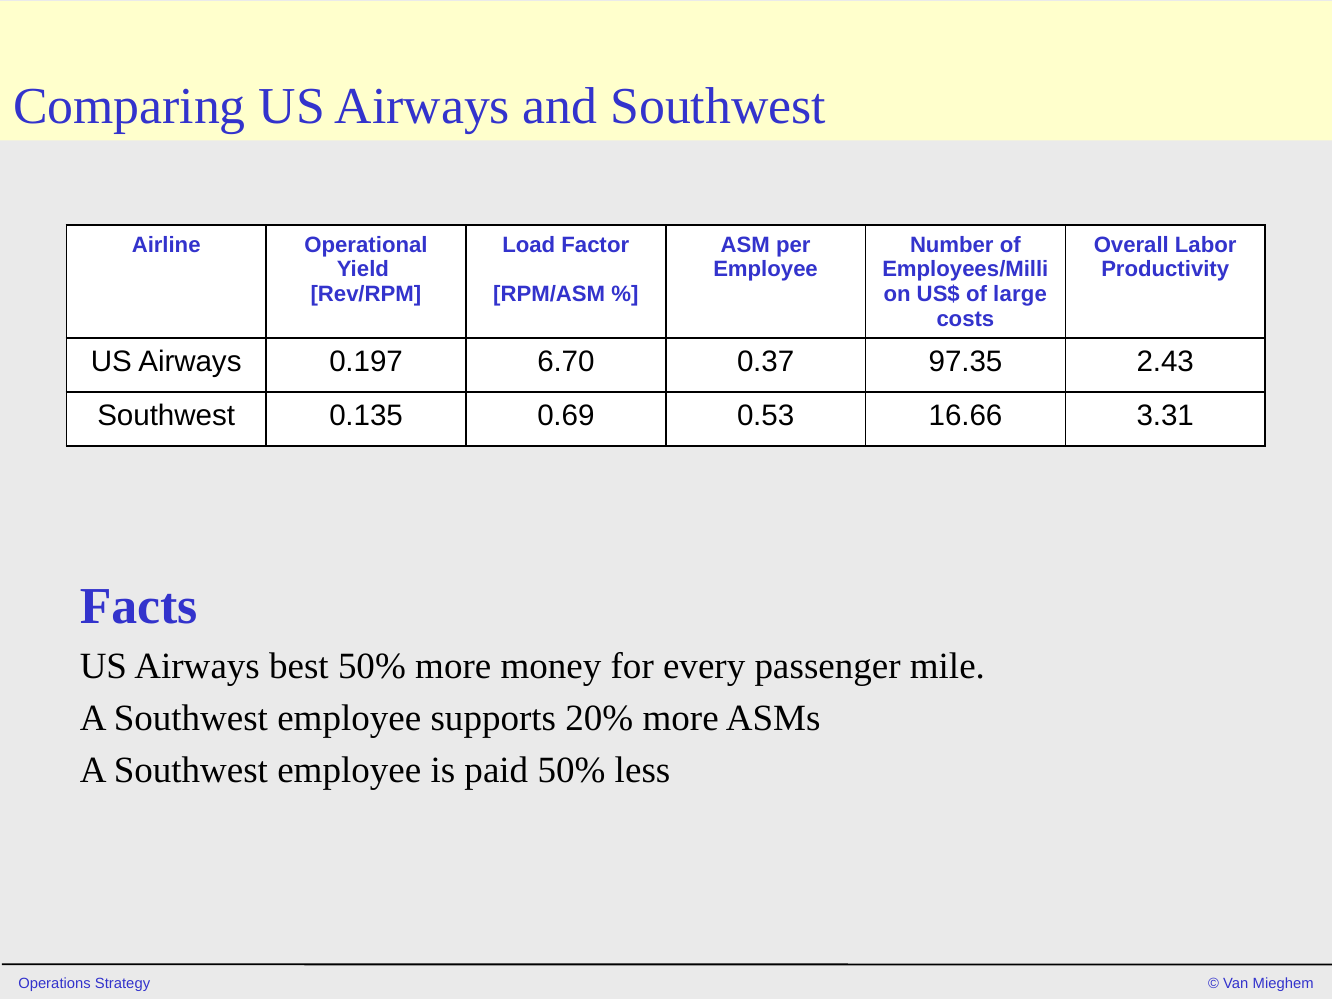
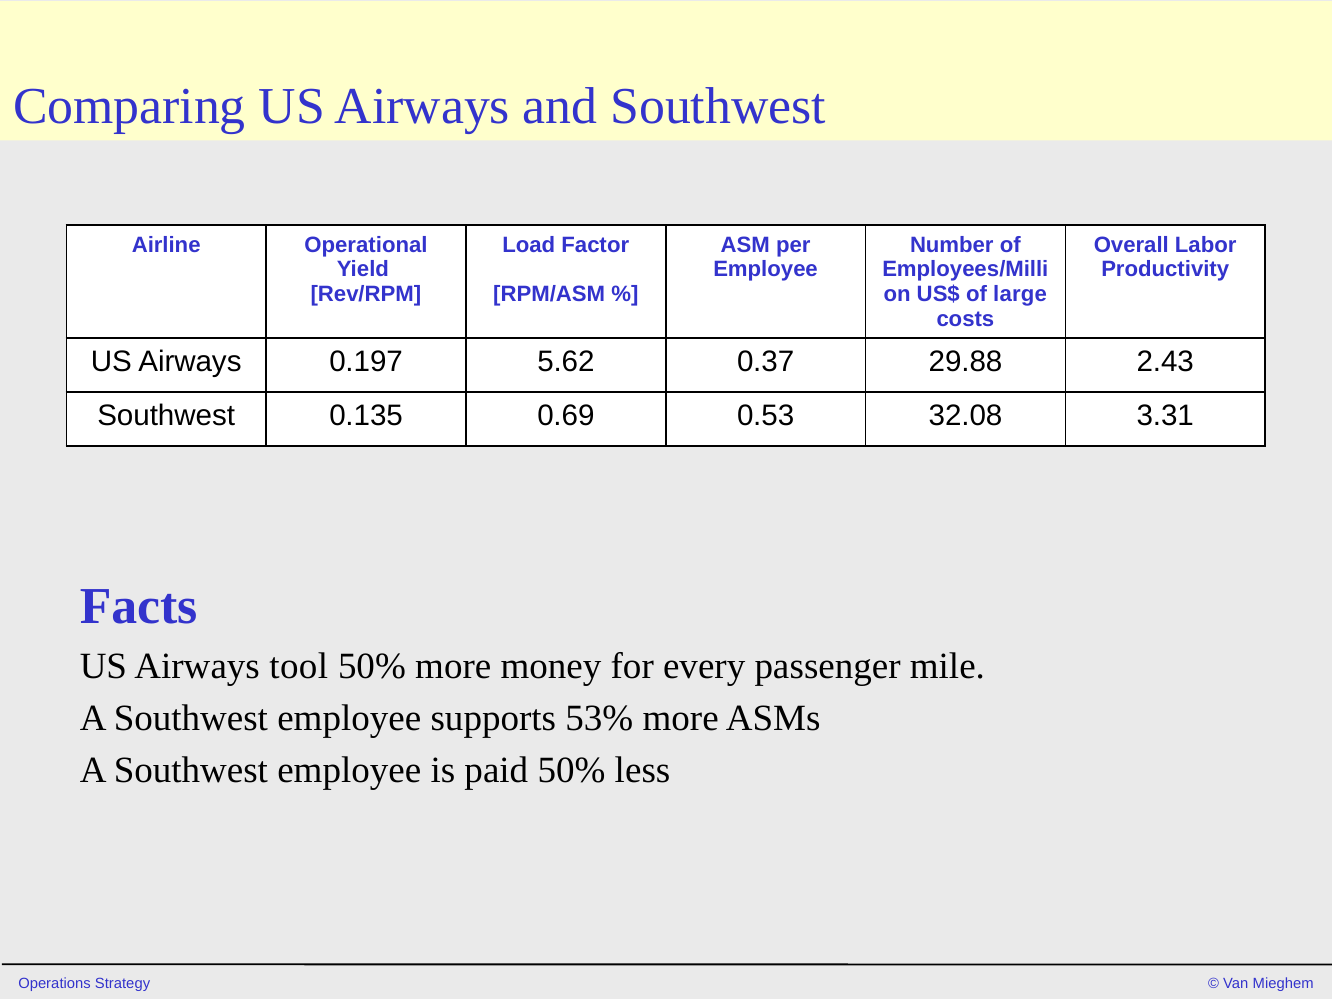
6.70: 6.70 -> 5.62 (566, 362)
97.35: 97.35 -> 29.88 (966, 362)
16.66: 16.66 -> 32.08 (966, 416)
best: best -> tool (299, 667)
20%: 20% -> 53% (599, 718)
